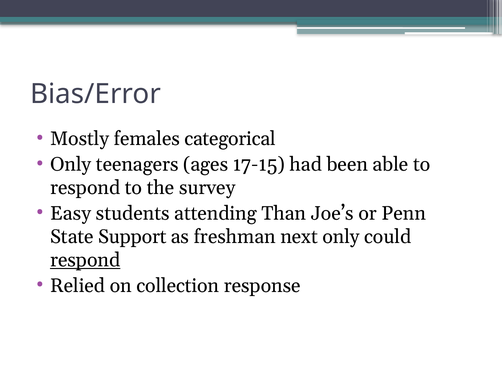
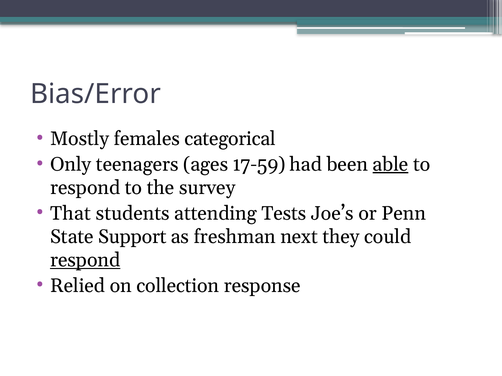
17-15: 17-15 -> 17-59 (259, 165)
able underline: none -> present (391, 165)
Easy: Easy -> That (71, 214)
Than: Than -> Tests (284, 214)
next only: only -> they (341, 237)
